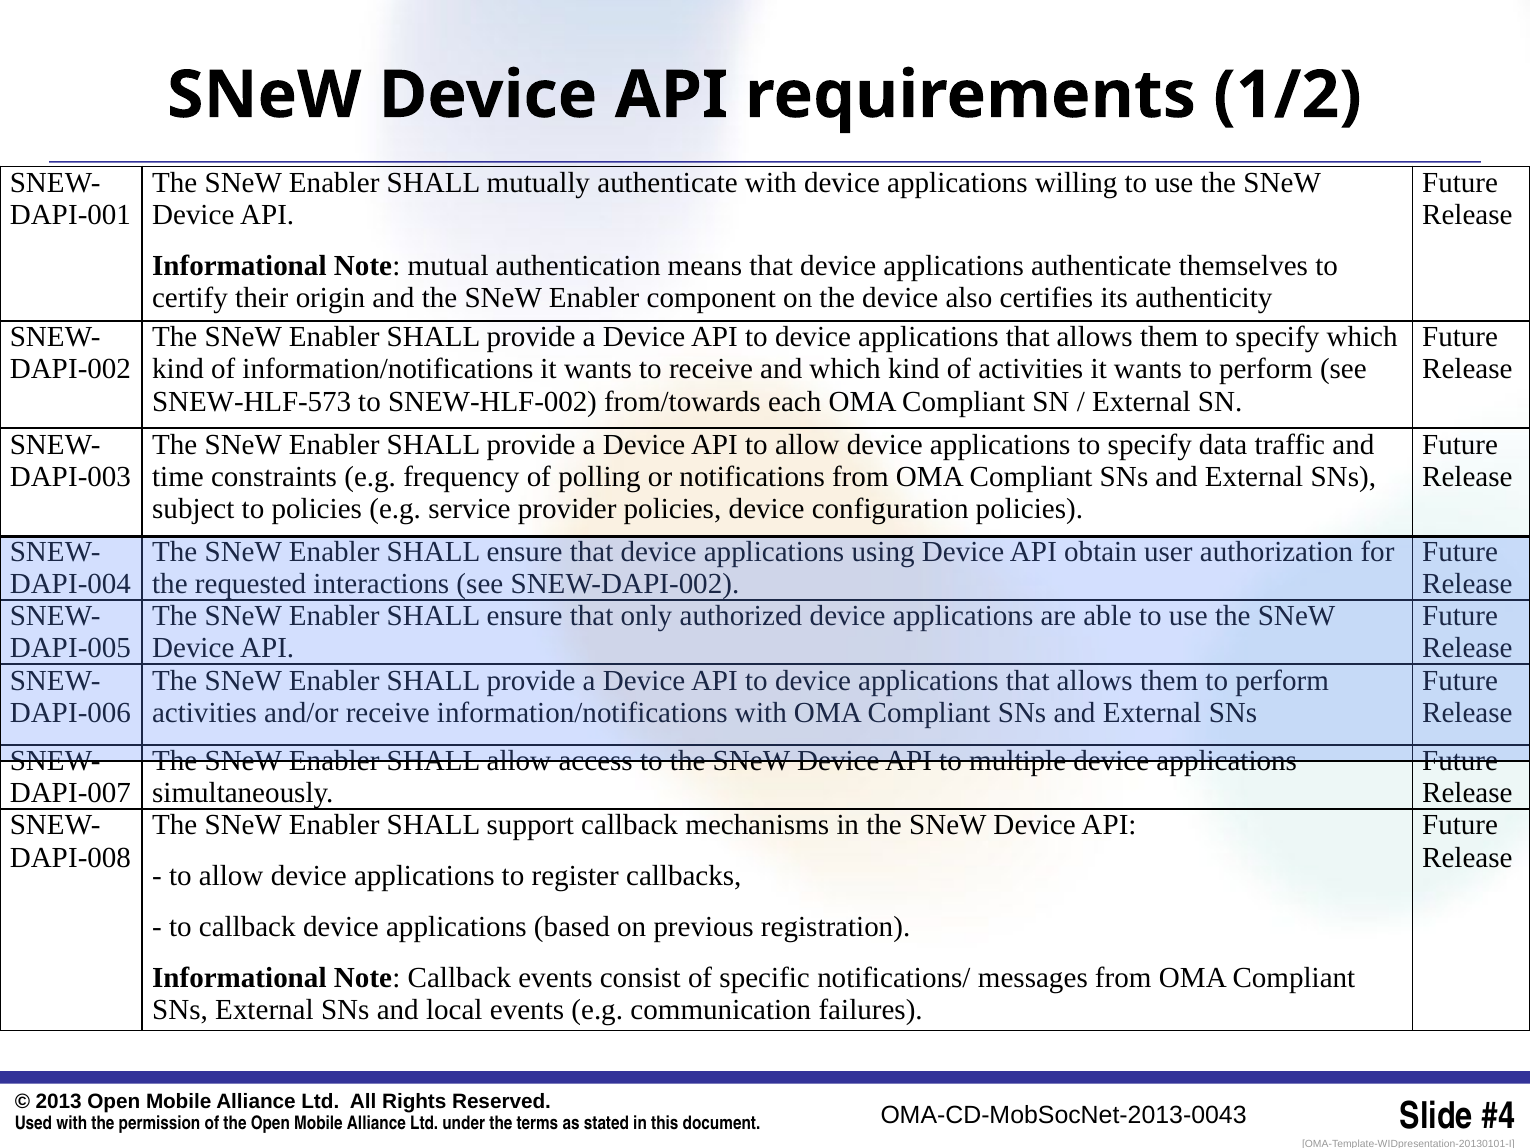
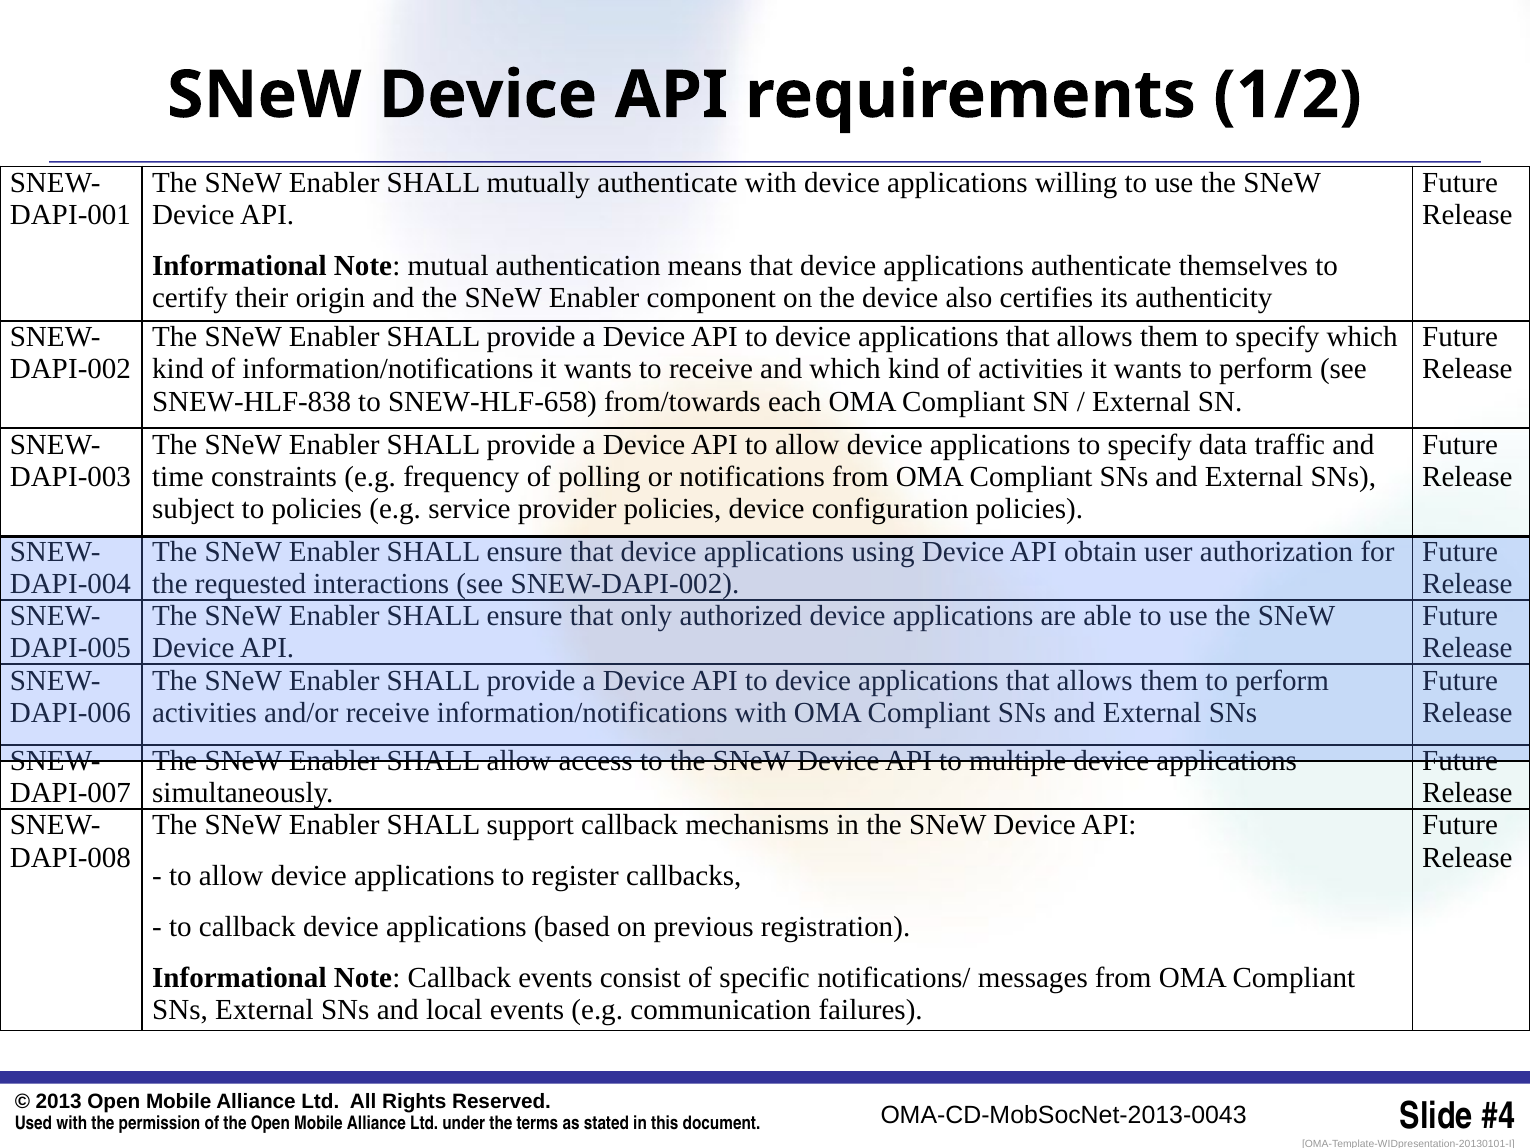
SNEW-HLF-573: SNEW-HLF-573 -> SNEW-HLF-838 (252, 401)
SNEW-HLF-002: SNEW-HLF-002 -> SNEW-HLF-658 (492, 401)
